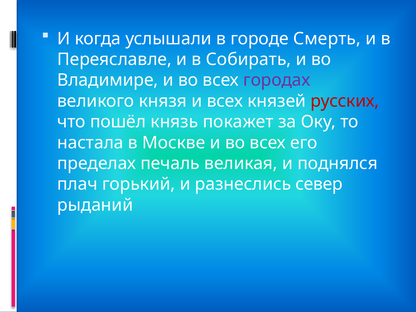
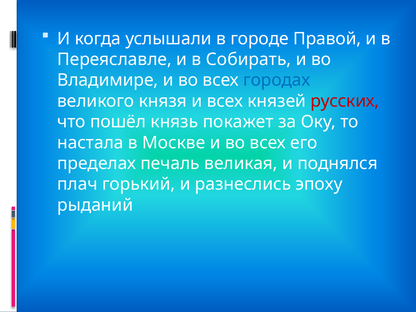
Смерть: Смерть -> Правой (327, 39)
городах colour: purple -> blue (277, 80)
север: север -> эпоху (319, 184)
